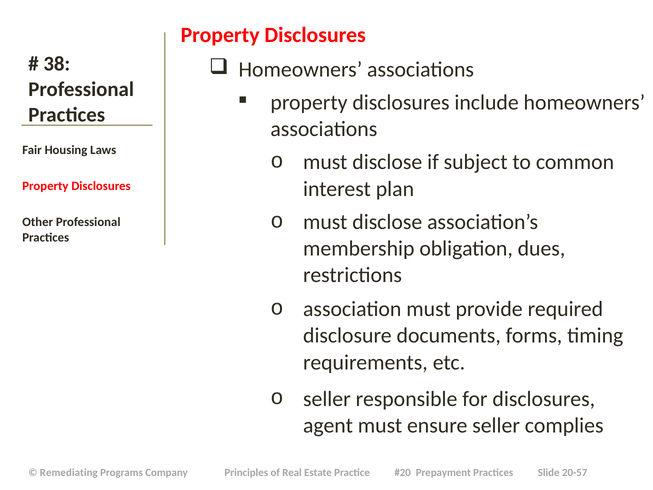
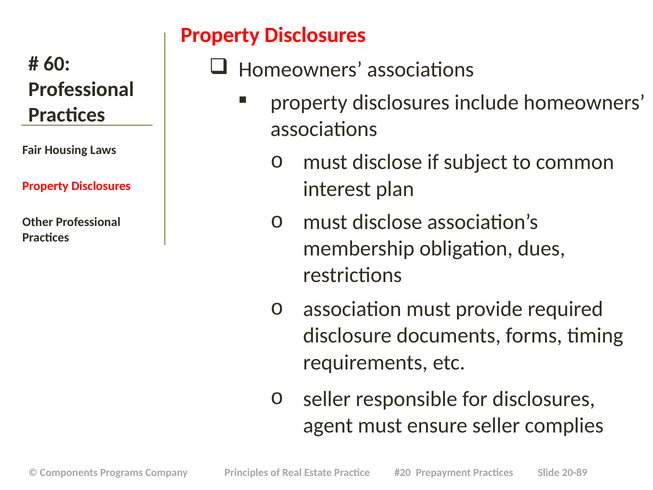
38: 38 -> 60 (57, 64)
Remediating: Remediating -> Components (69, 473)
20-57: 20-57 -> 20-89 (575, 473)
